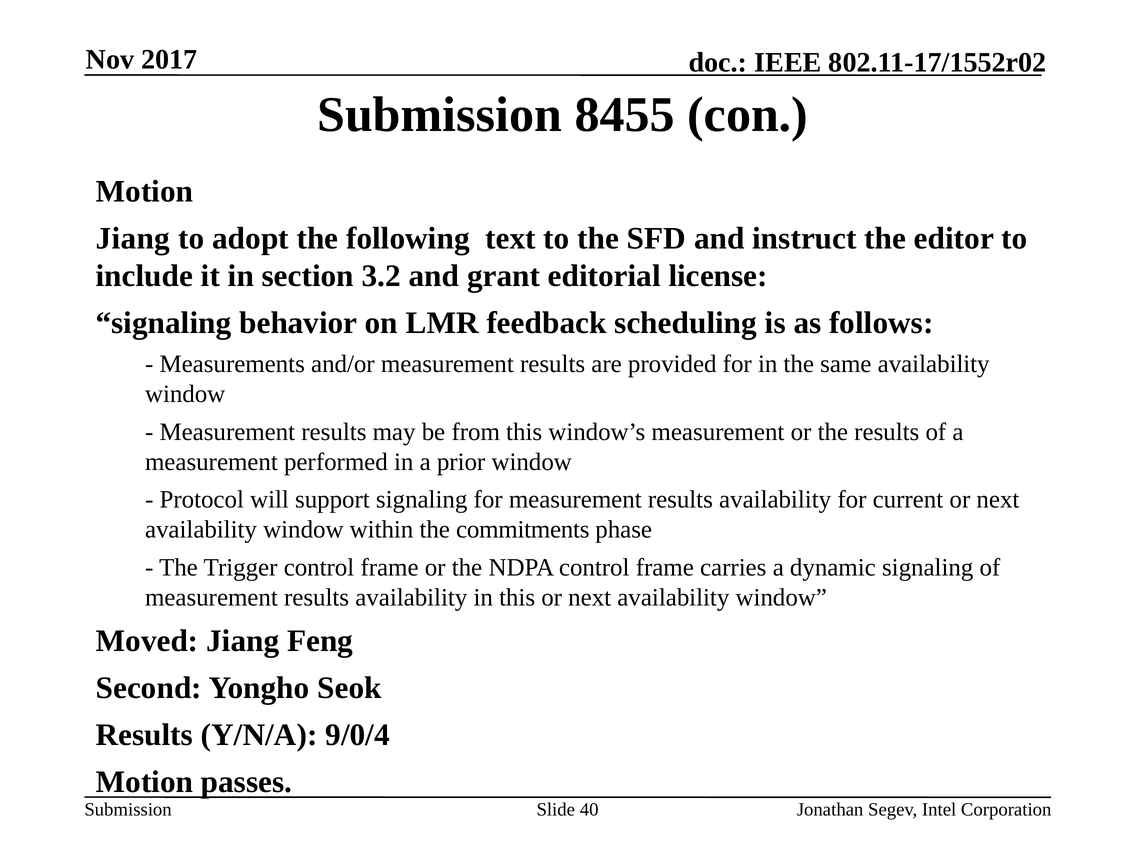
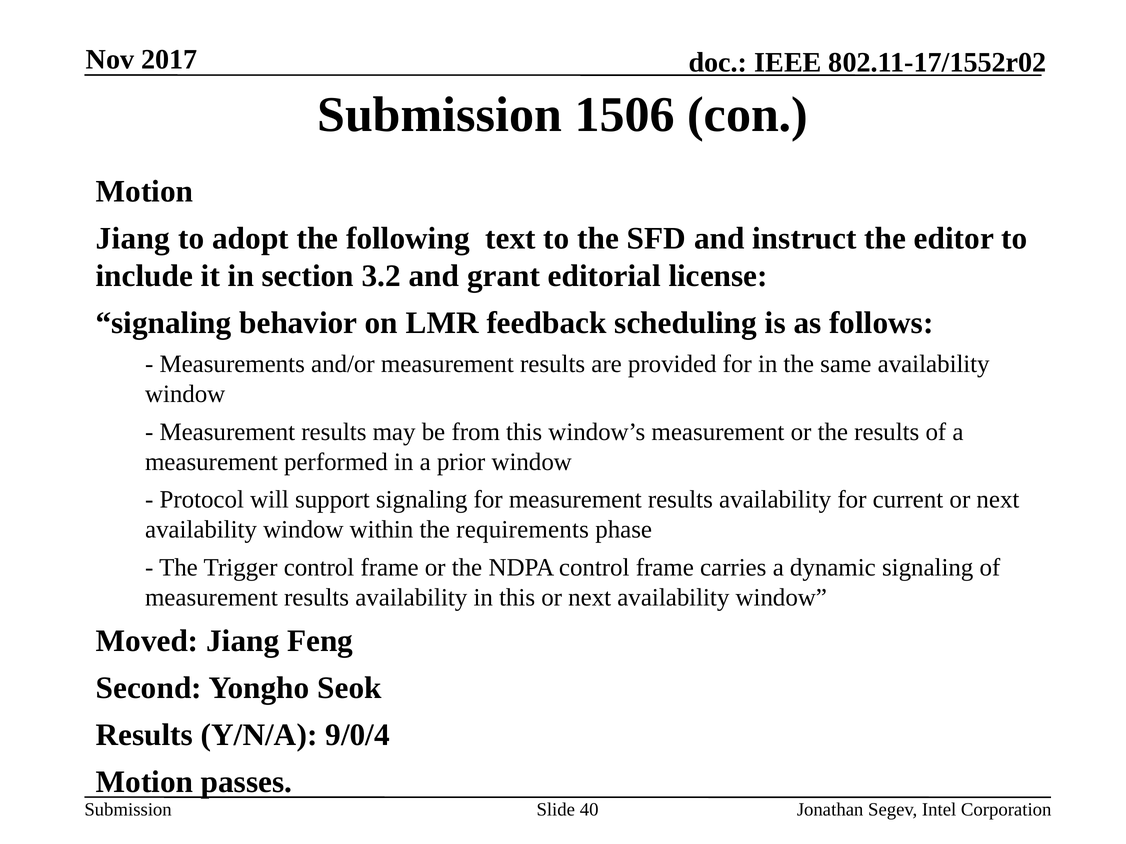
8455: 8455 -> 1506 (625, 115)
commitments: commitments -> requirements (523, 530)
